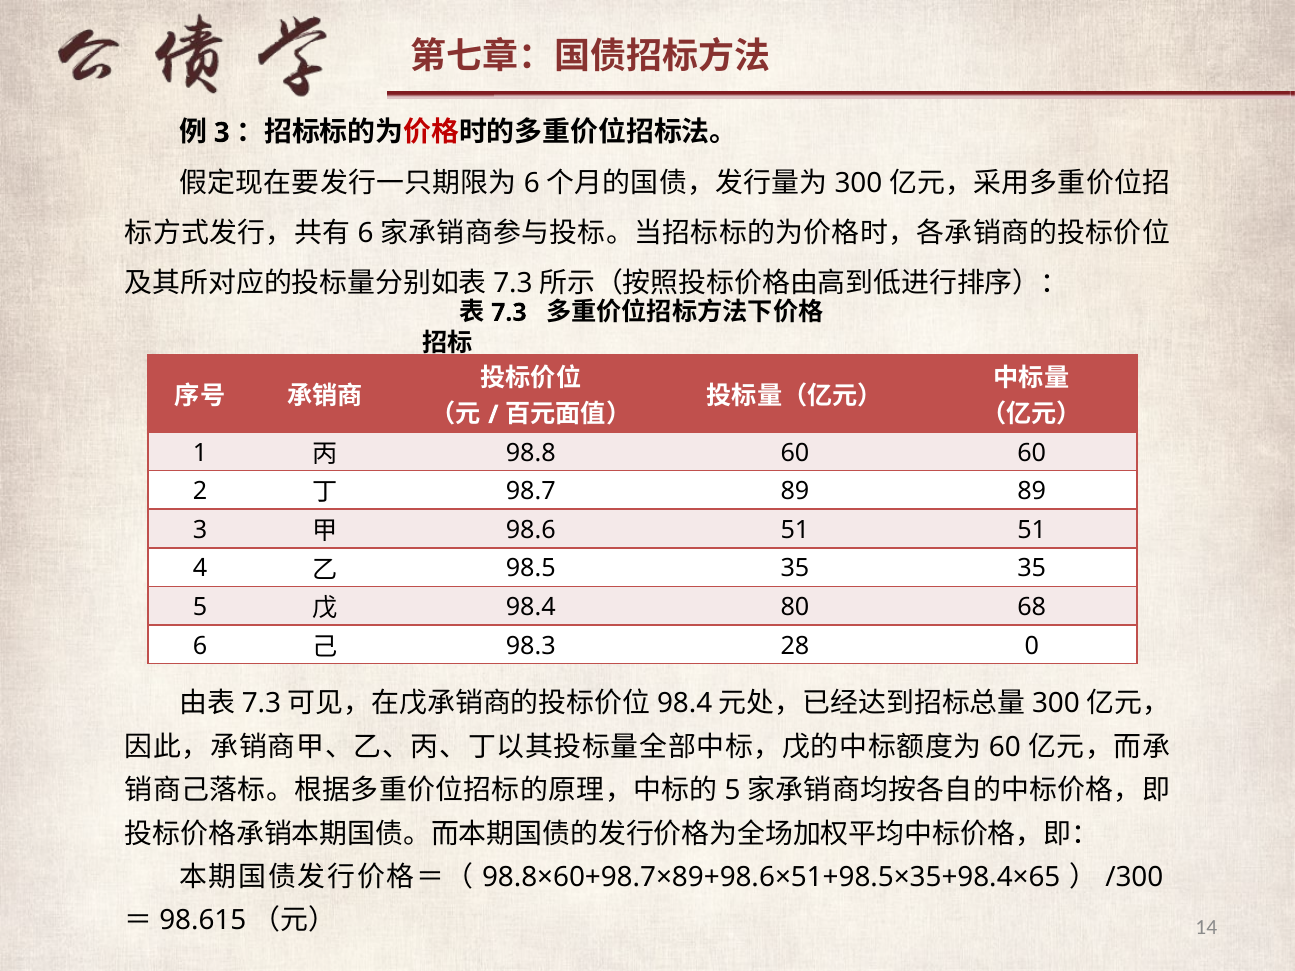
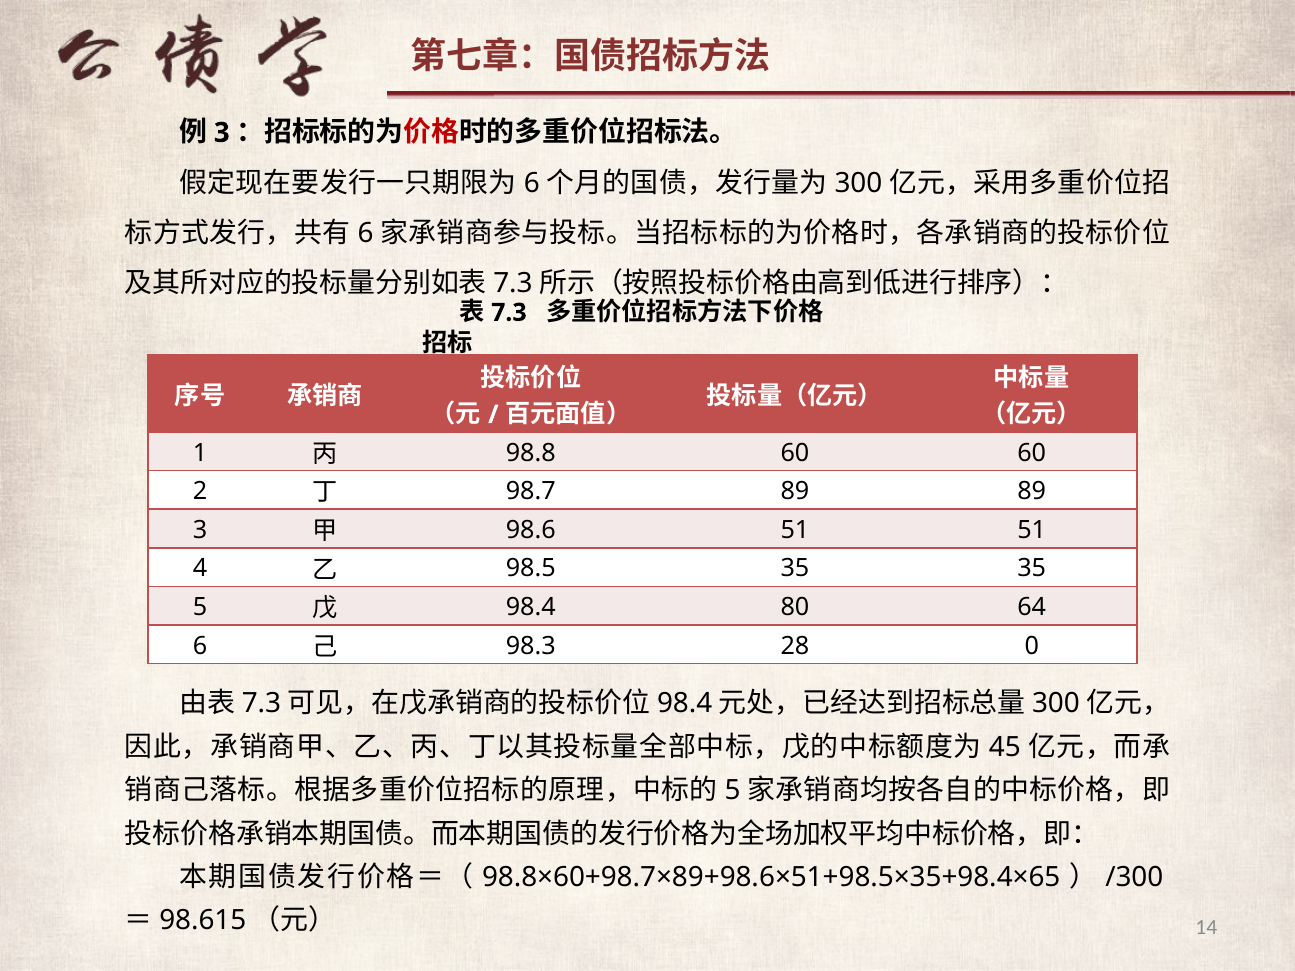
68: 68 -> 64 (1032, 607)
60: 60 -> 45 (1005, 747)
